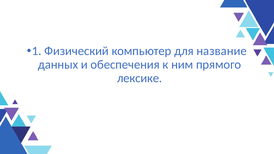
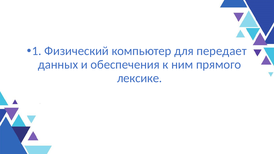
название: название -> передает (222, 51)
